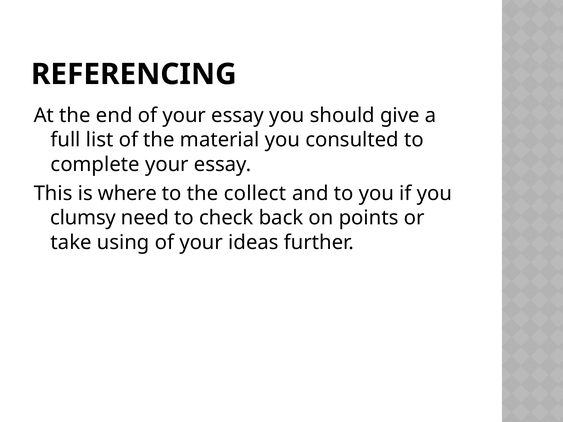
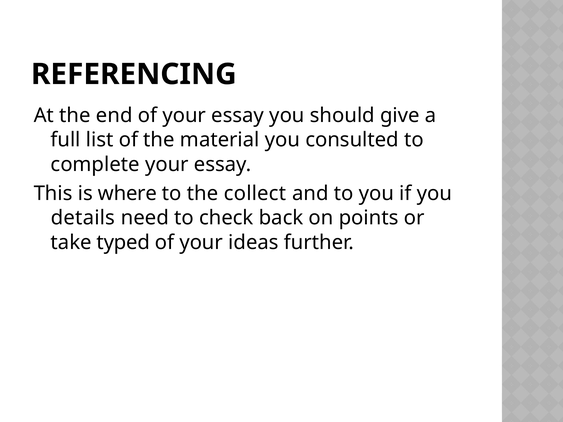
clumsy: clumsy -> details (83, 218)
using: using -> typed (123, 242)
